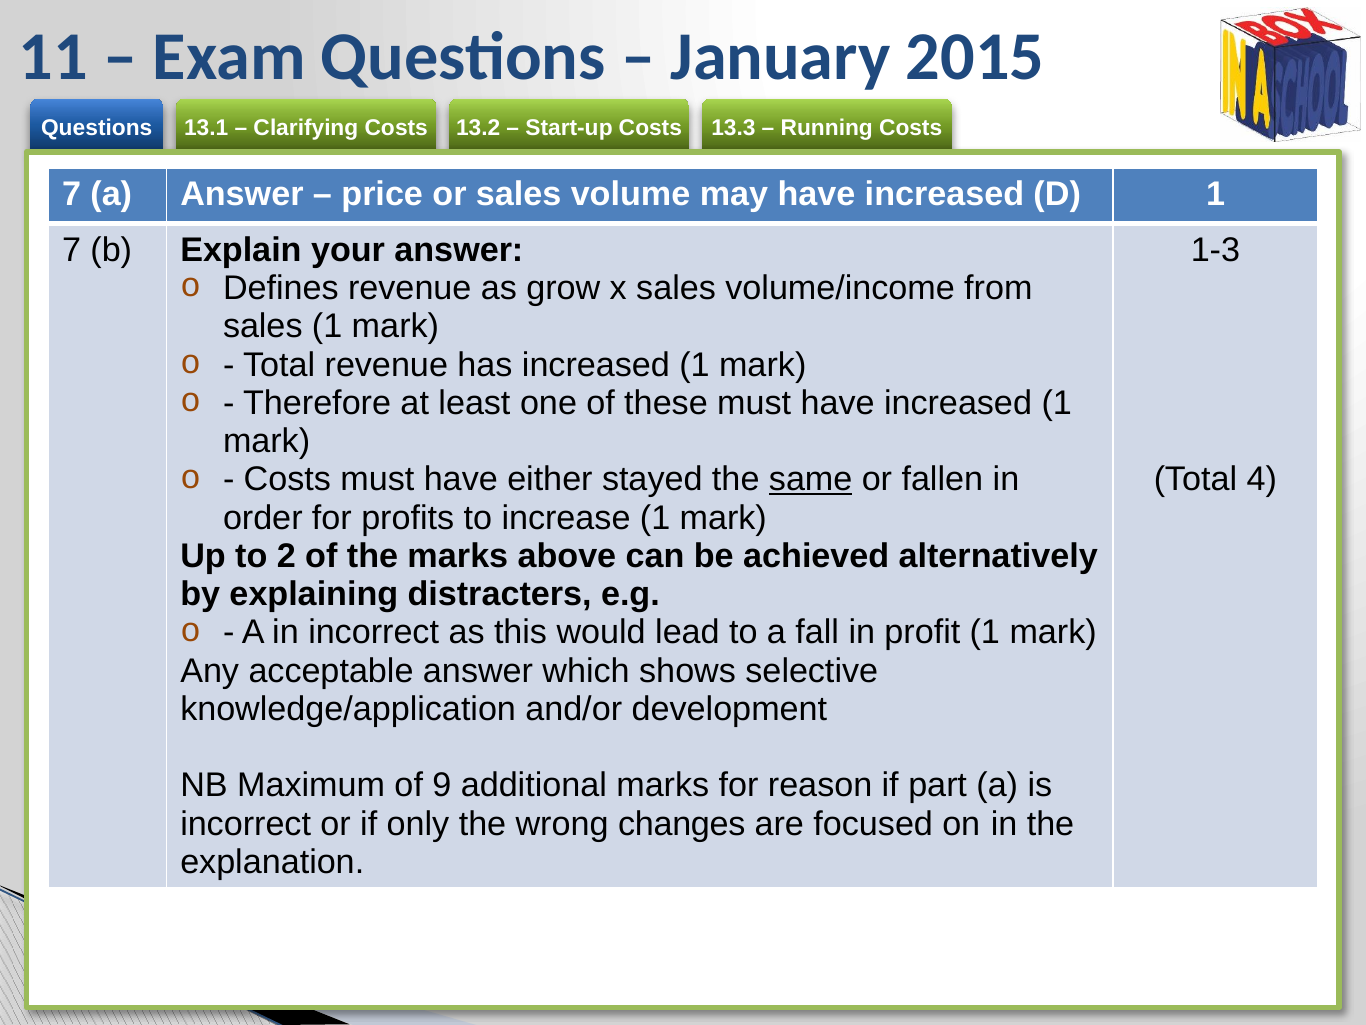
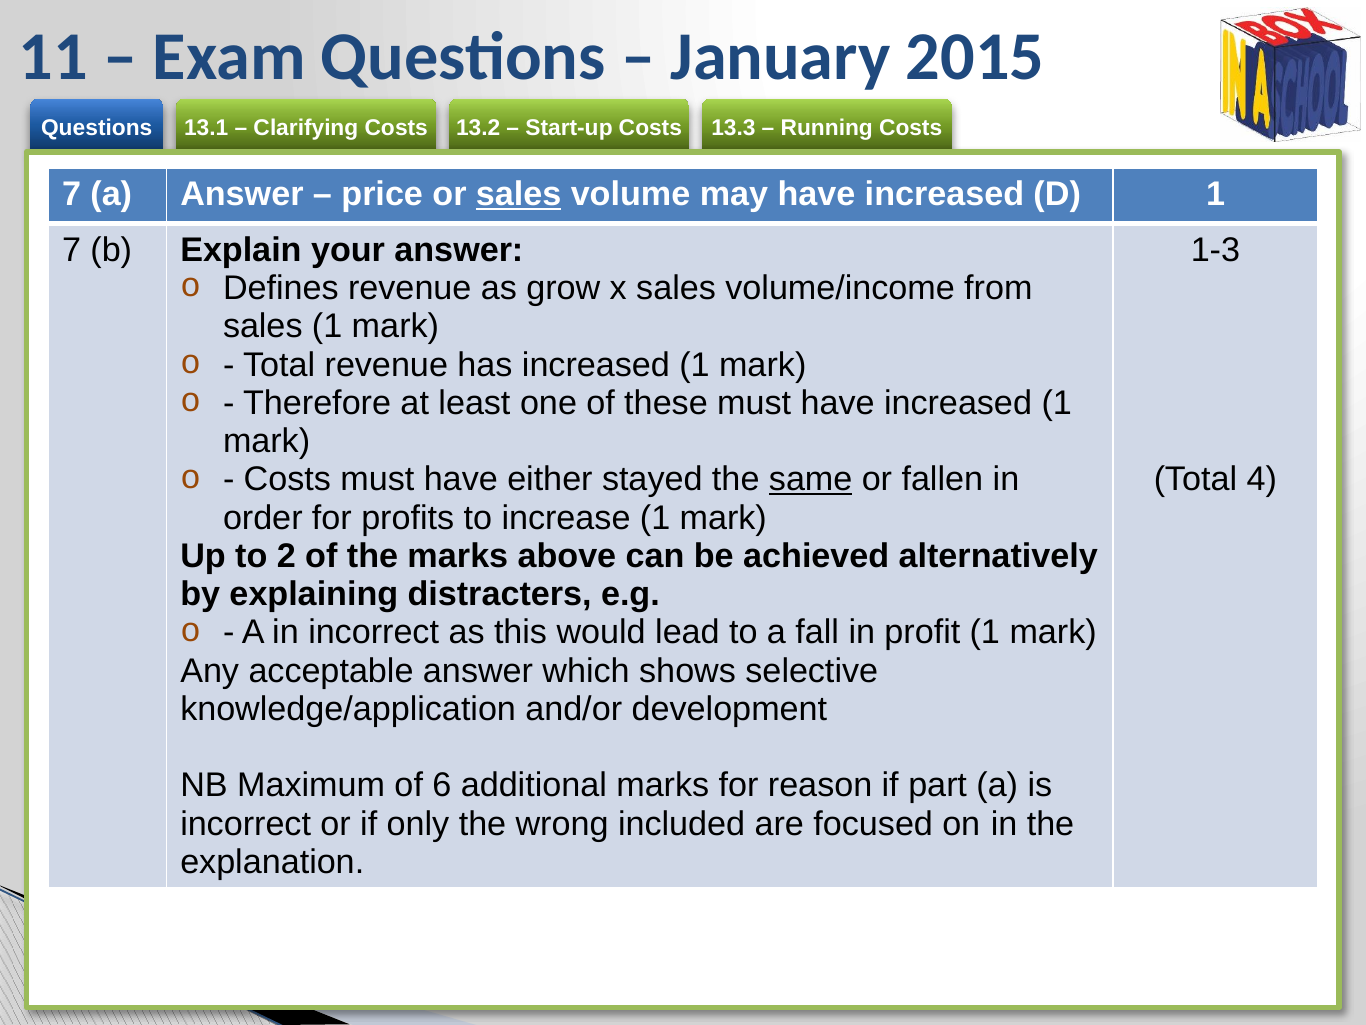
sales underline: none -> present (519, 195)
9: 9 -> 6 (442, 785)
changes: changes -> included (682, 823)
